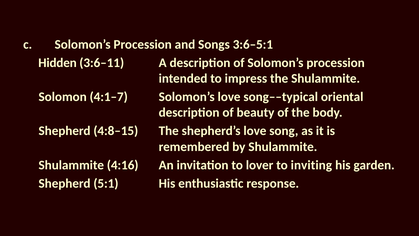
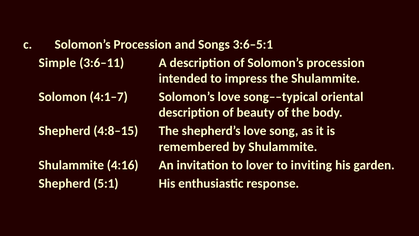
Hidden: Hidden -> Simple (57, 63)
